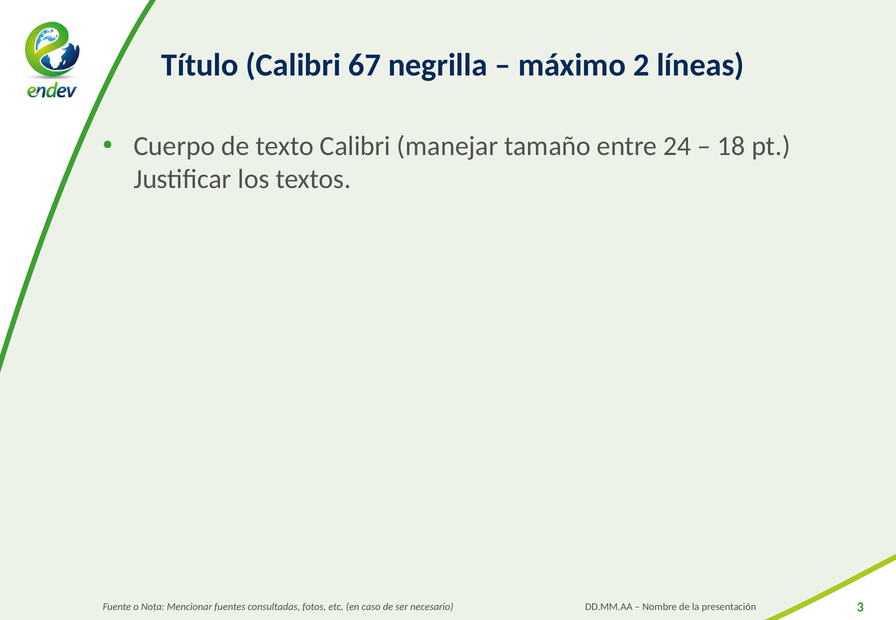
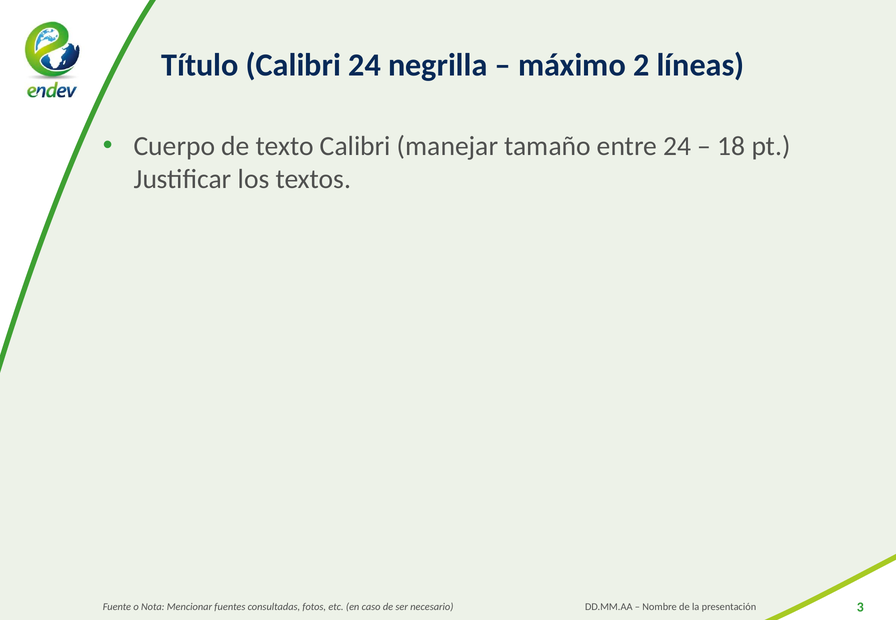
Calibri 67: 67 -> 24 (365, 65)
